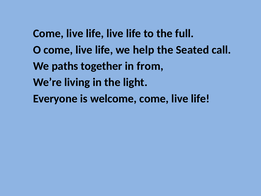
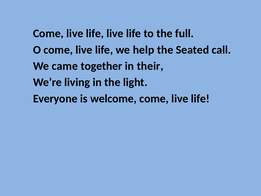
paths: paths -> came (65, 66)
from: from -> their (150, 66)
